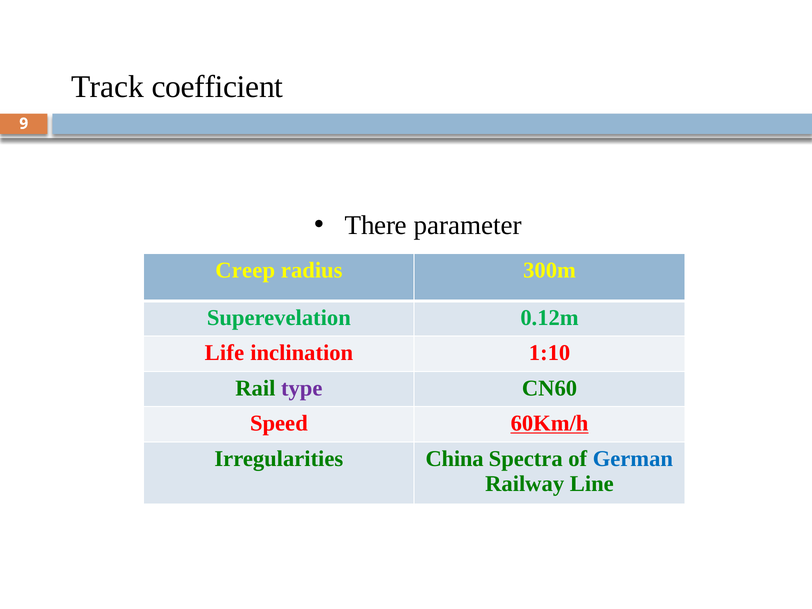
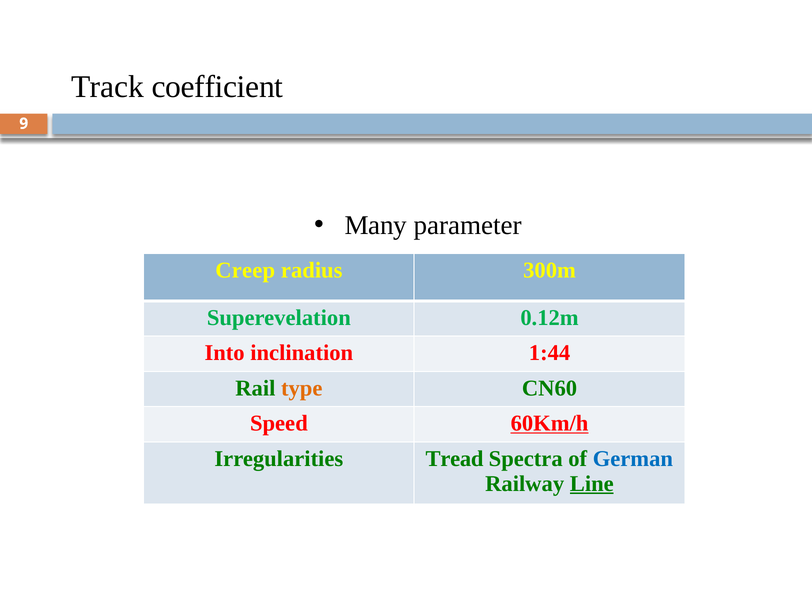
There: There -> Many (376, 225)
Life: Life -> Into (225, 353)
1:10: 1:10 -> 1:44 (550, 353)
type colour: purple -> orange (302, 388)
China: China -> Tread (455, 459)
Line underline: none -> present (592, 484)
